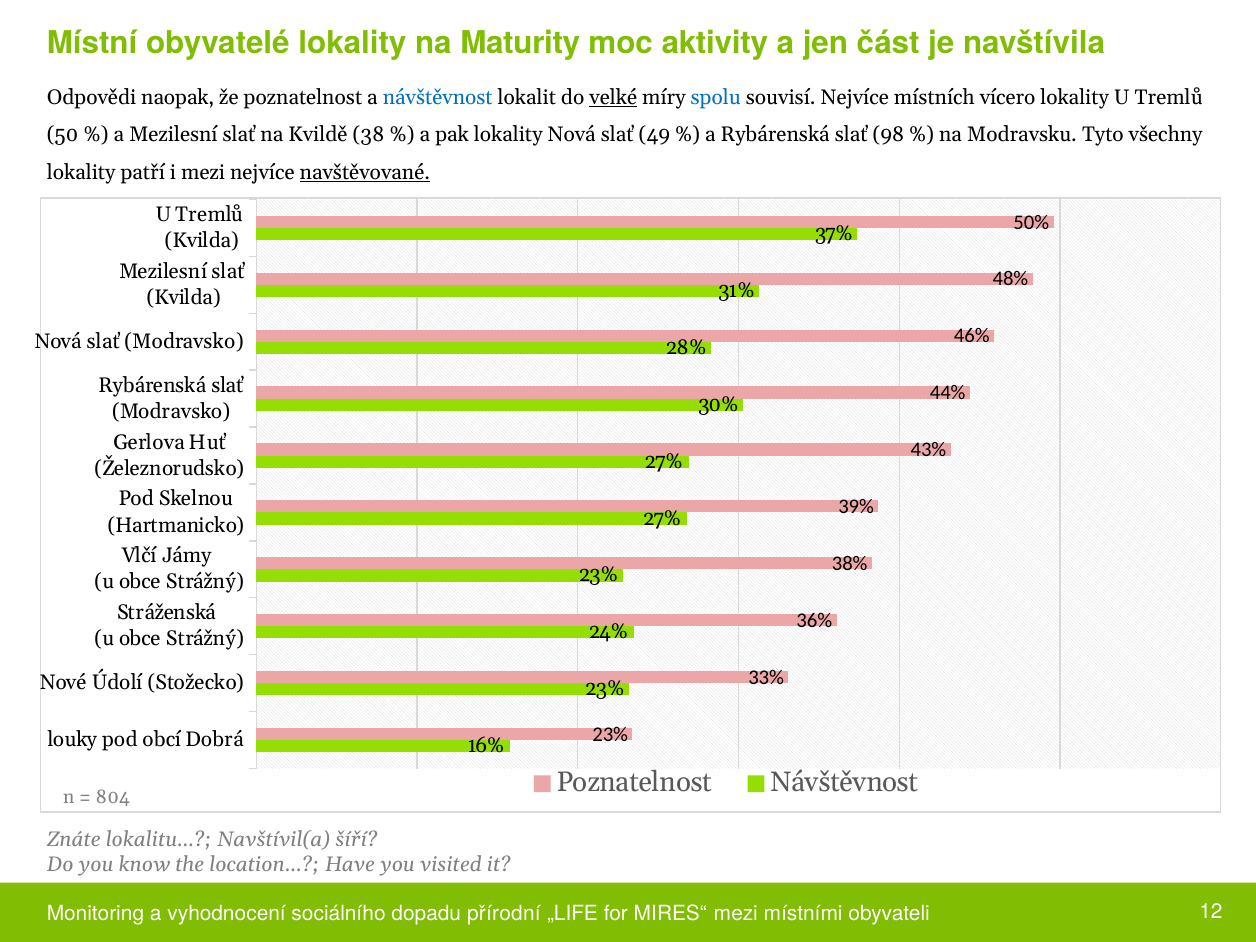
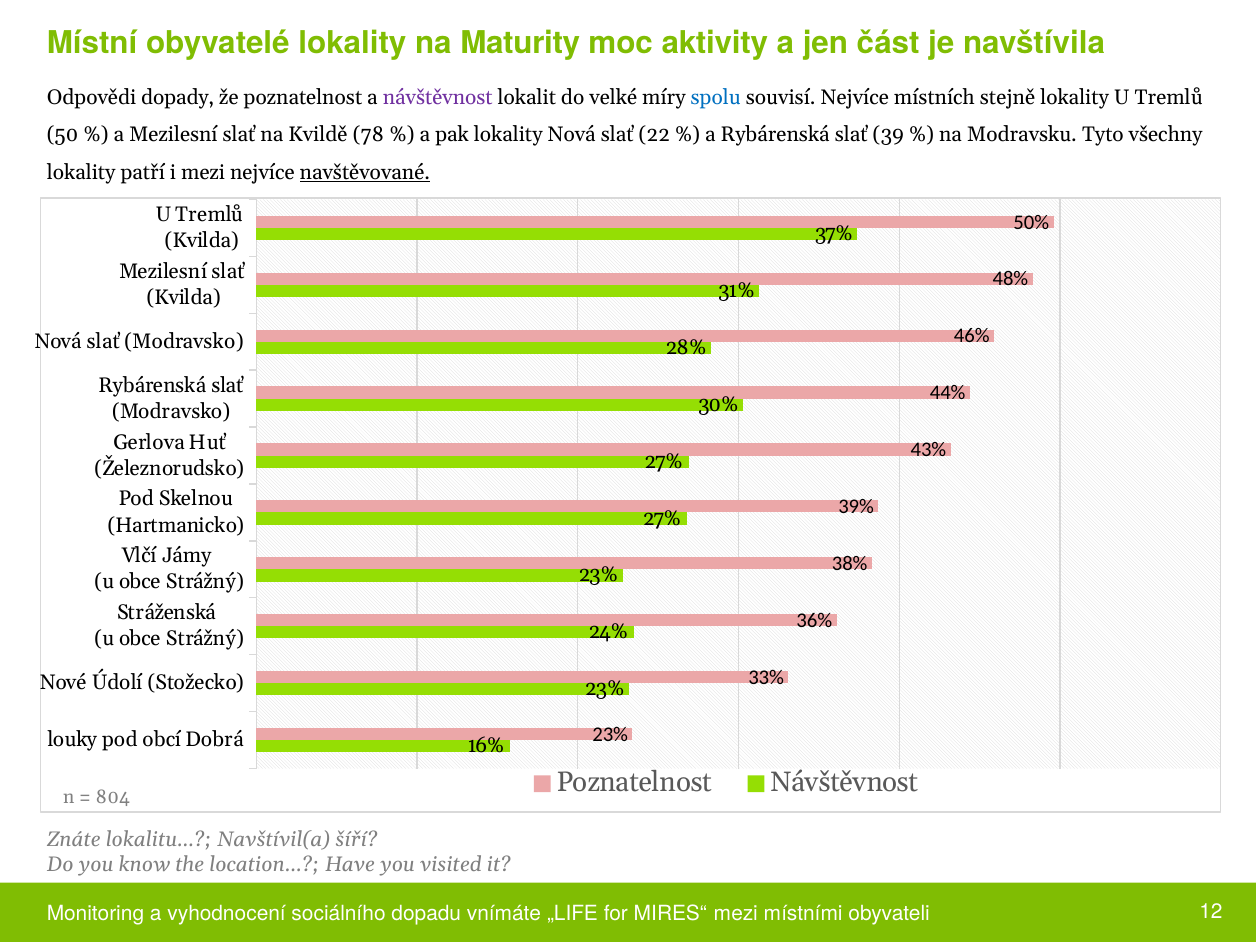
naopak: naopak -> dopady (178, 97)
návštěvnost colour: blue -> purple (438, 97)
velké underline: present -> none (613, 97)
vícero: vícero -> stejně (1008, 97)
38: 38 -> 78 (368, 135)
49: 49 -> 22 (654, 135)
98: 98 -> 39 (888, 135)
přírodní: přírodní -> vnímáte (504, 914)
